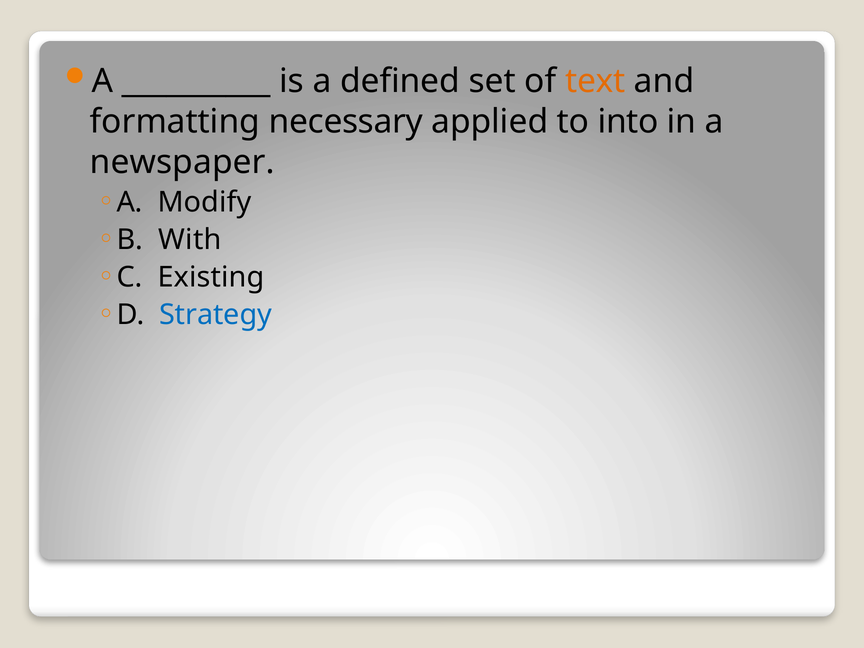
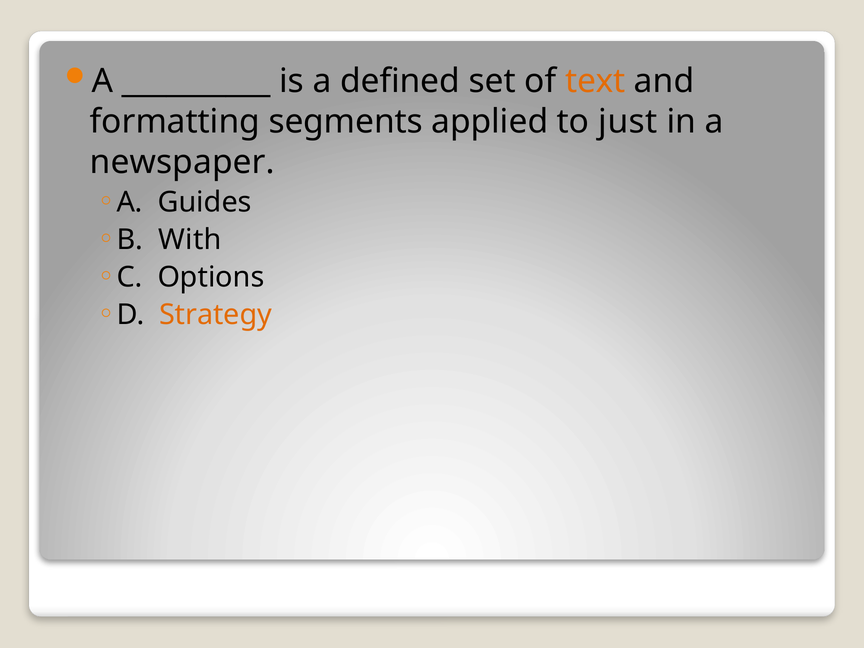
necessary: necessary -> segments (346, 122)
into: into -> just (628, 122)
Modify: Modify -> Guides (205, 202)
Existing: Existing -> Options (211, 277)
Strategy colour: blue -> orange (216, 315)
